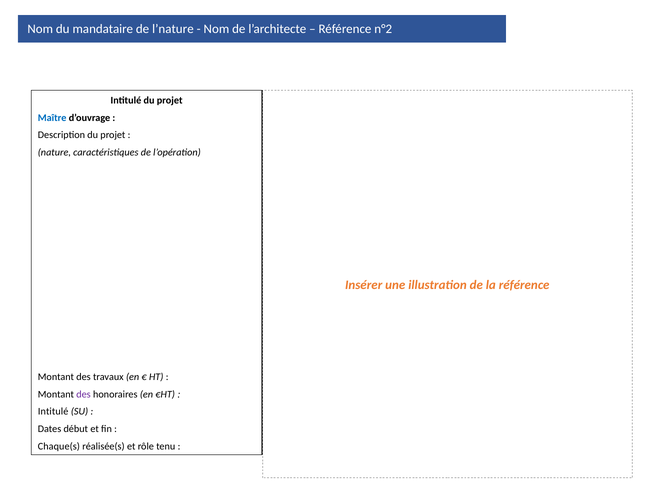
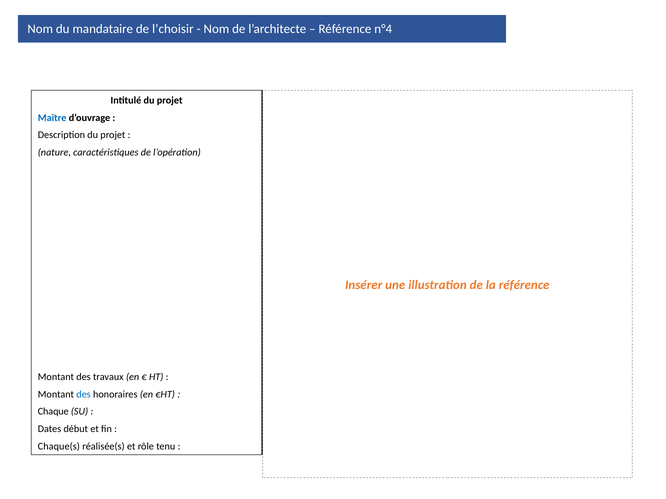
l’nature: l’nature -> l’choisir (173, 29)
n°2: n°2 -> n°4 (383, 29)
des colour: purple -> blue (84, 395)
Intitulé: Intitulé -> Chaque (53, 412)
